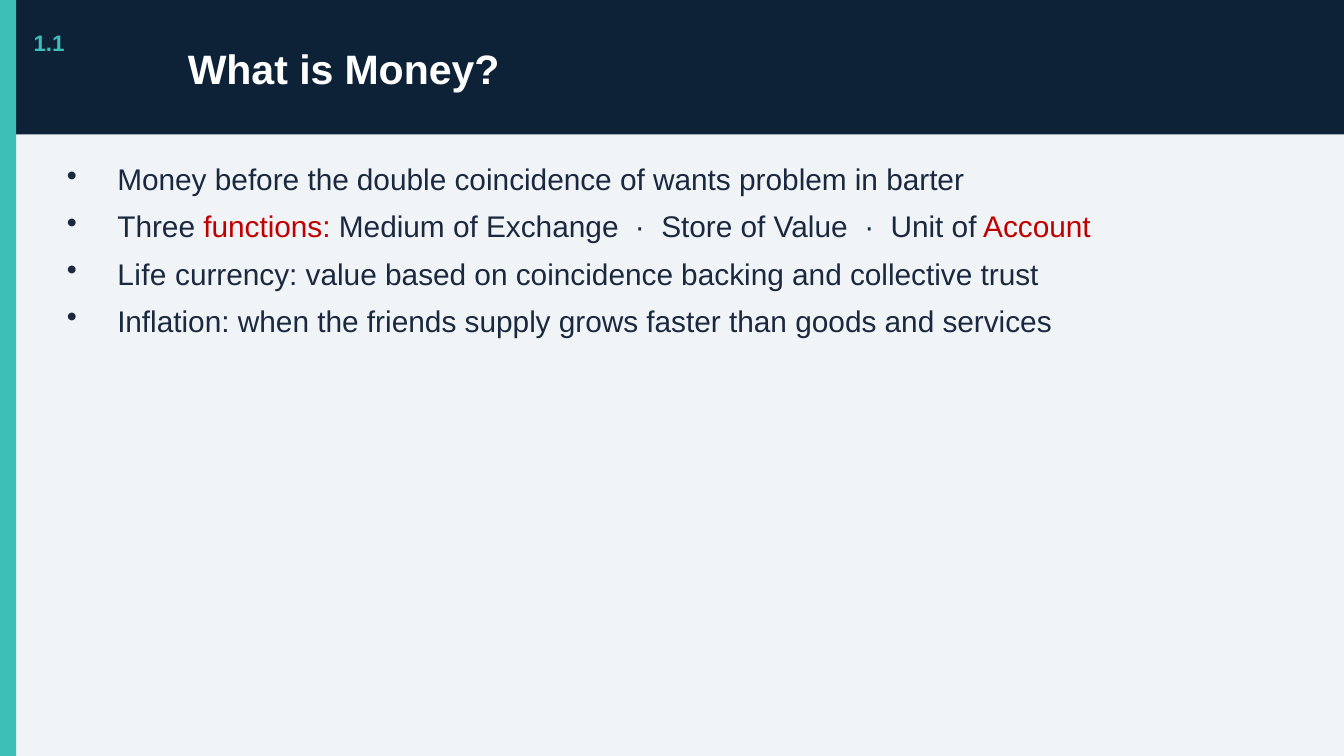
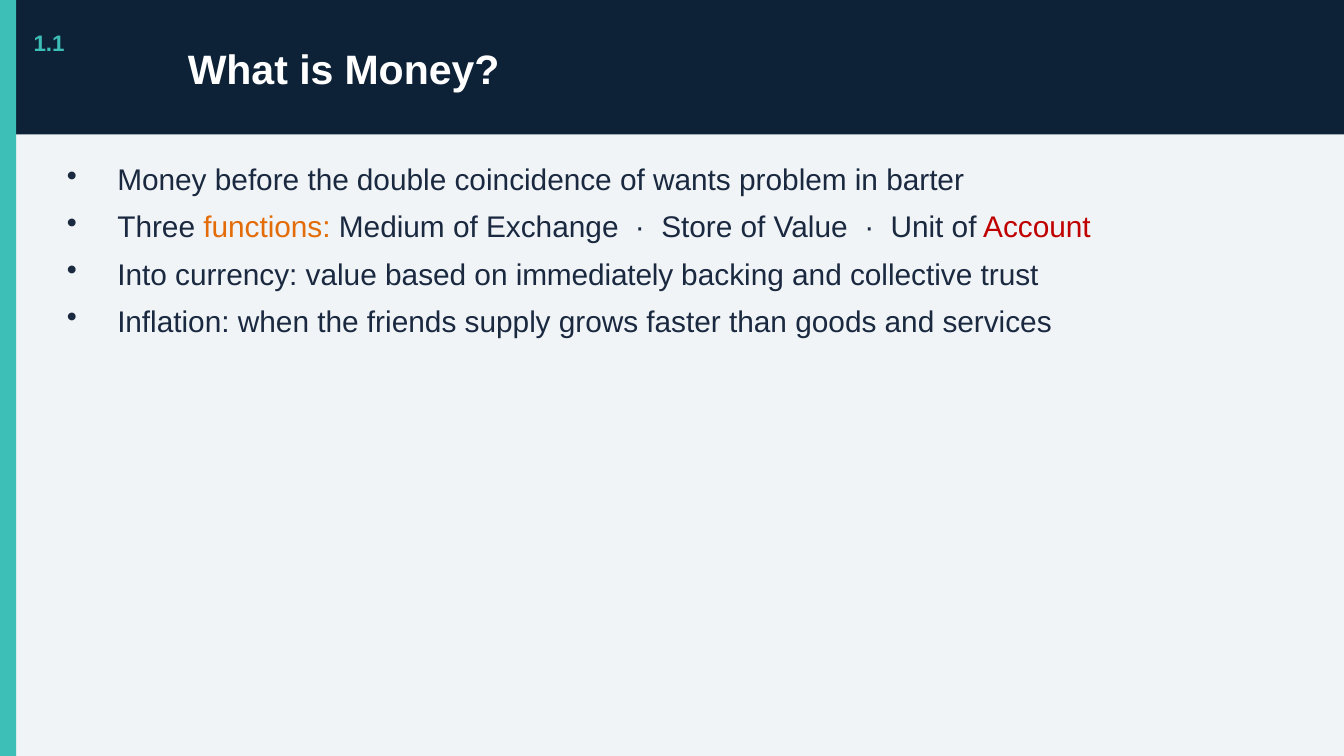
functions colour: red -> orange (267, 228)
Life: Life -> Into (142, 275)
on coincidence: coincidence -> immediately (595, 275)
